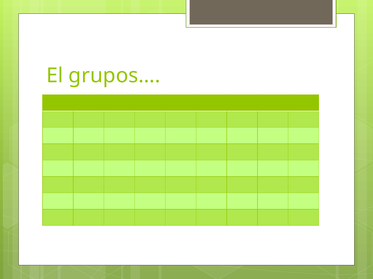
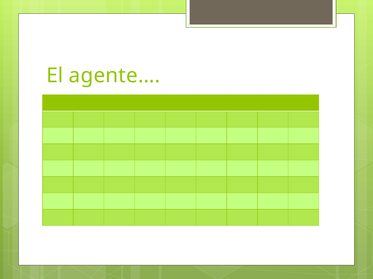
grupos…: grupos… -> agente… (114, 76)
